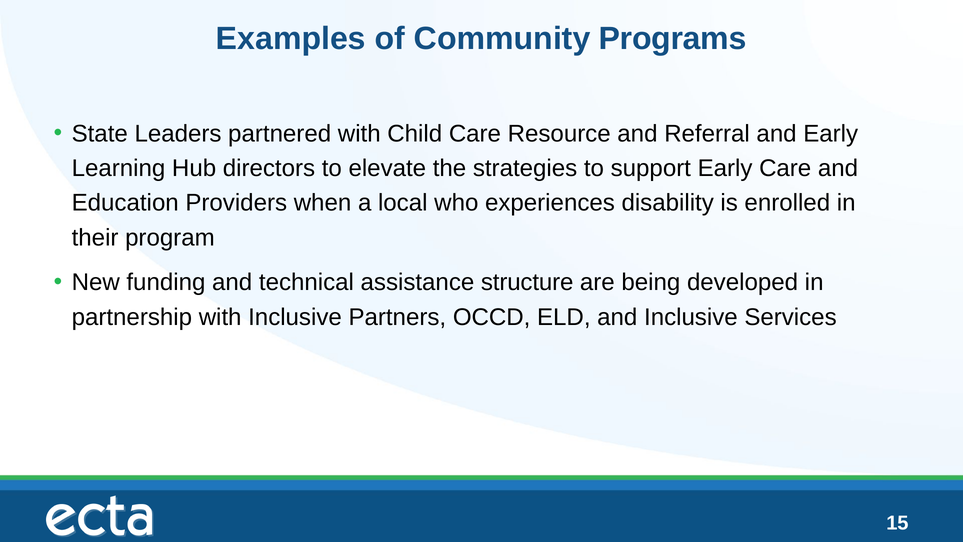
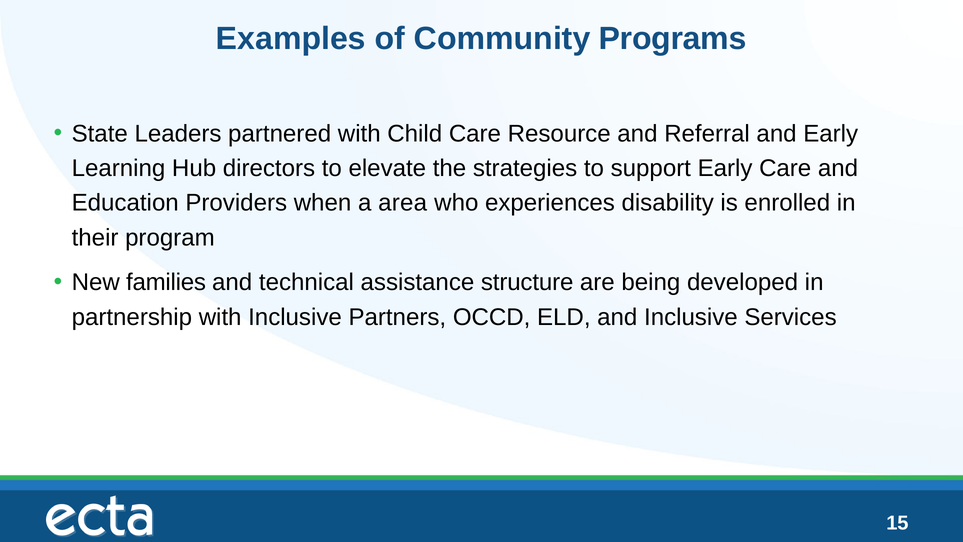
local: local -> area (403, 203)
funding: funding -> families (166, 282)
